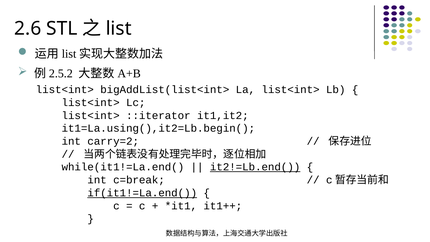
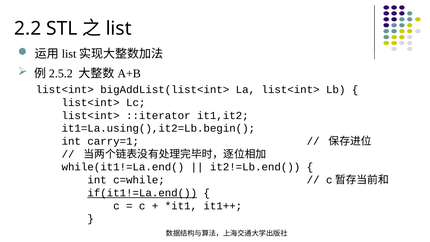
2.6: 2.6 -> 2.2 (28, 28)
carry=2: carry=2 -> carry=1 (113, 141)
it2!=Lb.end( underline: present -> none (255, 167)
c=break: c=break -> c=while (139, 180)
